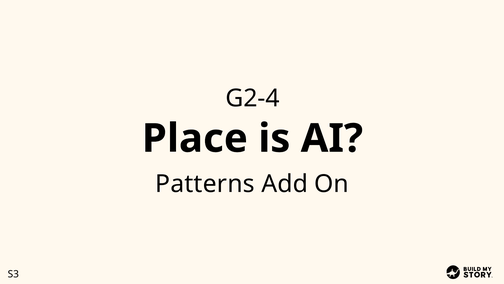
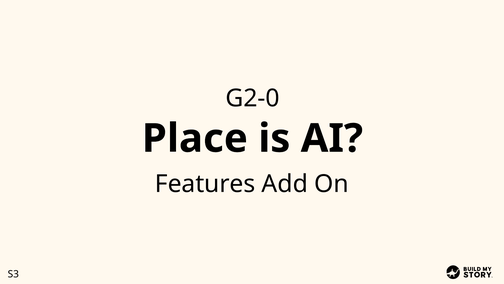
G2-4: G2-4 -> G2-0 (252, 98)
Patterns: Patterns -> Features (205, 184)
